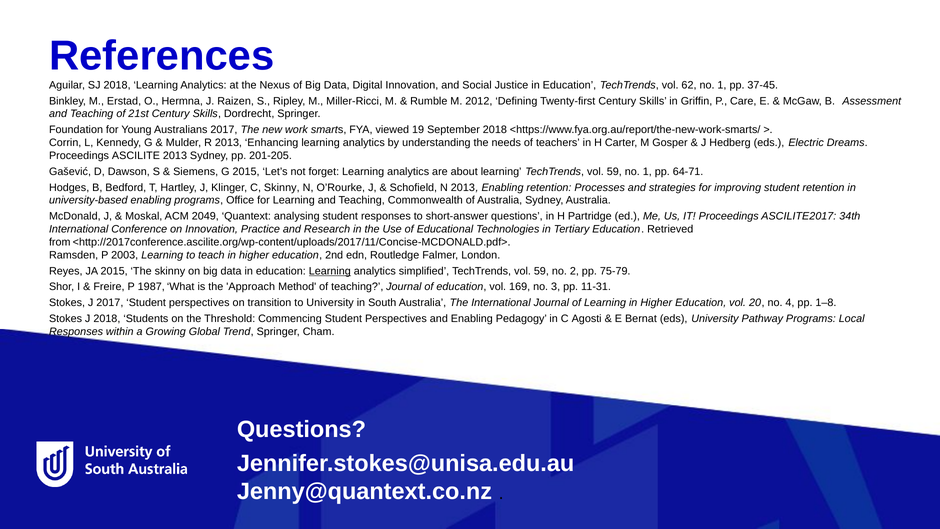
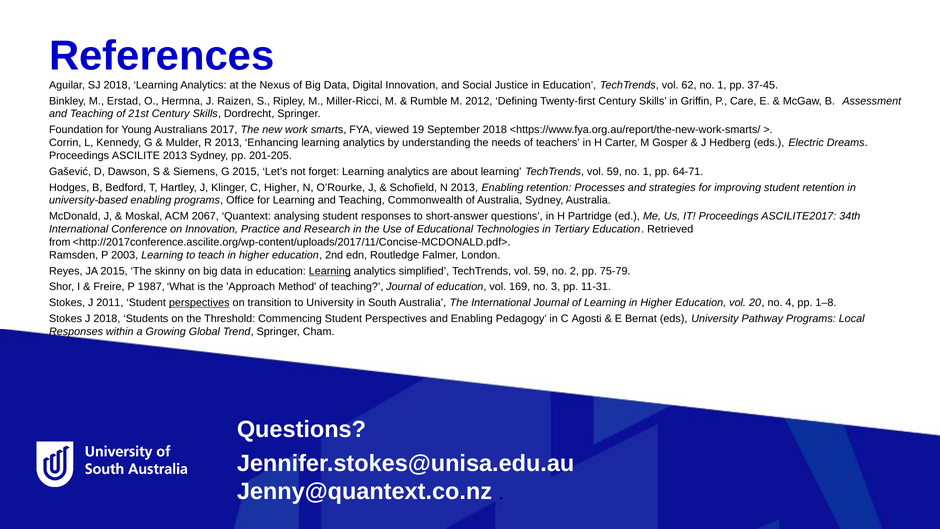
C Skinny: Skinny -> Higher (282, 187)
2049: 2049 -> 2067 (205, 216)
J 2017: 2017 -> 2011 (110, 303)
perspectives underline: none -> present (199, 303)
